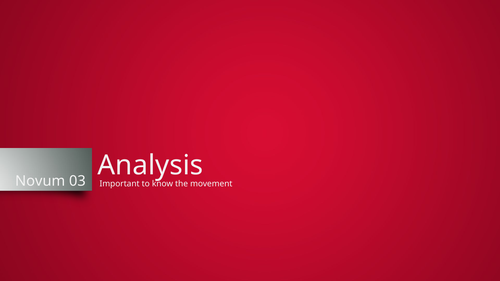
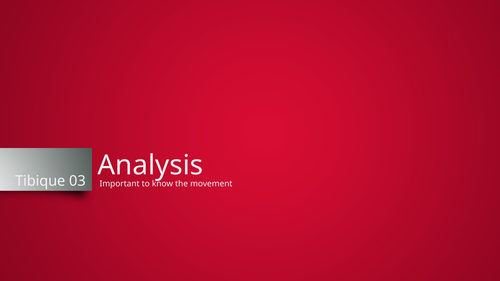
Novum: Novum -> Tibique (40, 181)
